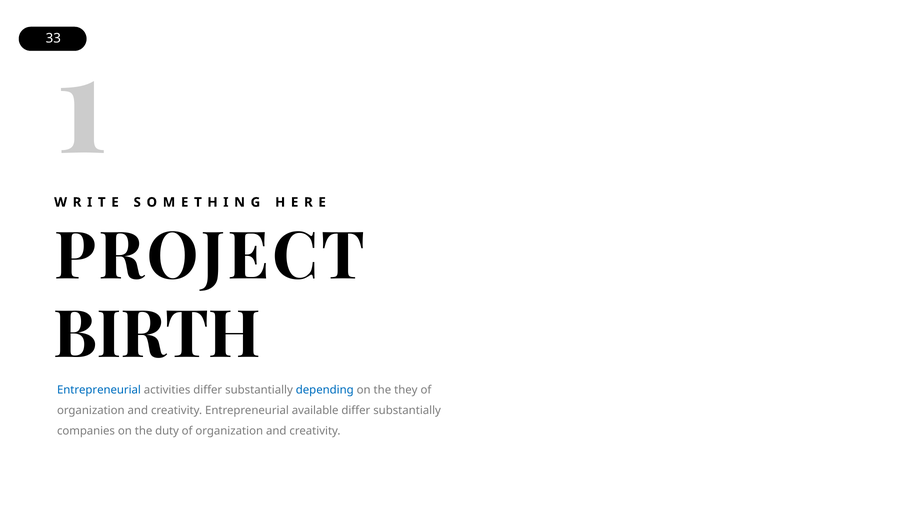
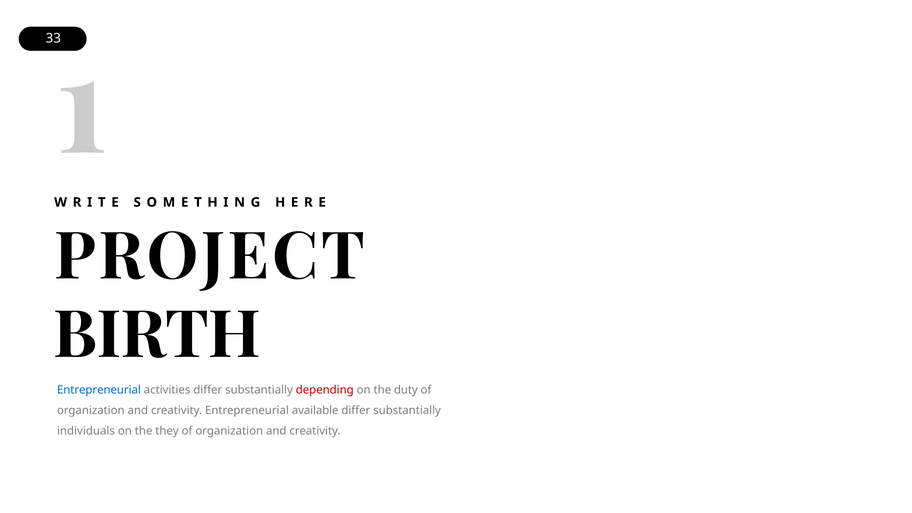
depending colour: blue -> red (325, 390)
they: they -> duty (406, 390)
companies: companies -> individuals (86, 431)
duty: duty -> they (167, 431)
